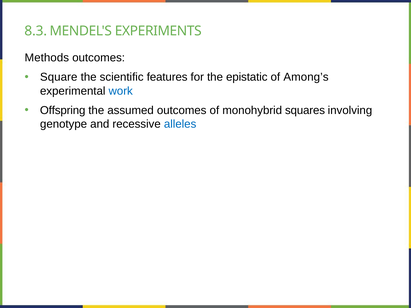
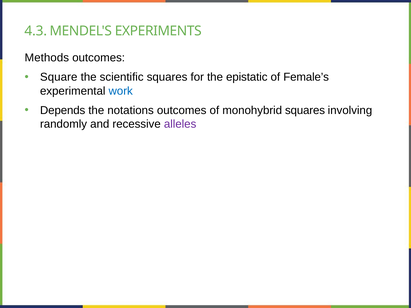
8.3: 8.3 -> 4.3 (36, 31)
scientific features: features -> squares (167, 77)
Among’s: Among’s -> Female’s (306, 77)
Offspring: Offspring -> Depends (63, 110)
assumed: assumed -> notations (131, 110)
genotype: genotype -> randomly (64, 124)
alleles colour: blue -> purple (180, 124)
